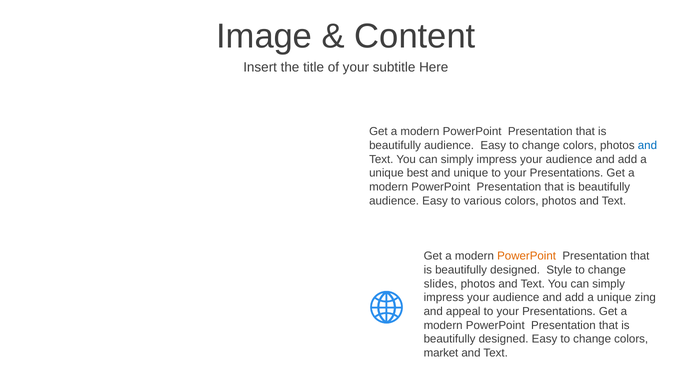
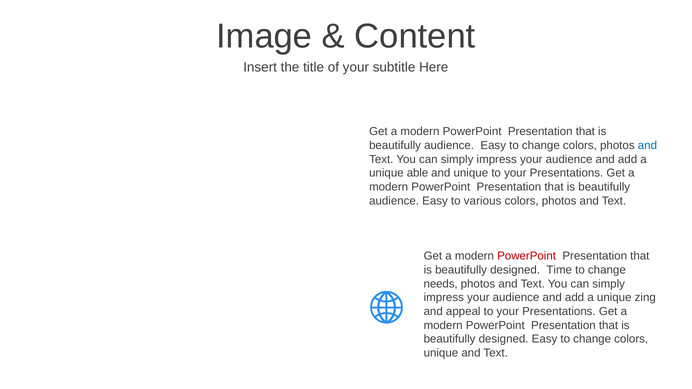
best: best -> able (417, 173)
PowerPoint colour: orange -> red (527, 256)
Style: Style -> Time (559, 270)
slides: slides -> needs (441, 284)
market: market -> unique (441, 353)
